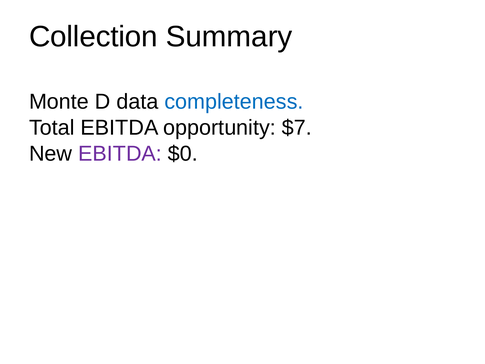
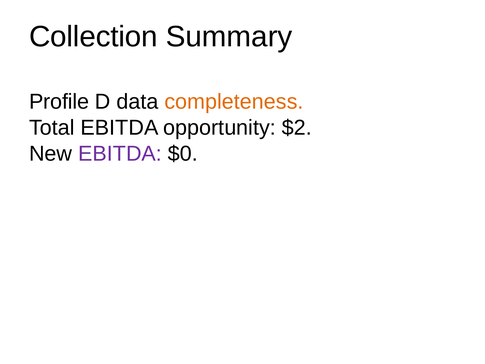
Monte: Monte -> Profile (59, 102)
completeness colour: blue -> orange (234, 102)
$7: $7 -> $2 (297, 128)
